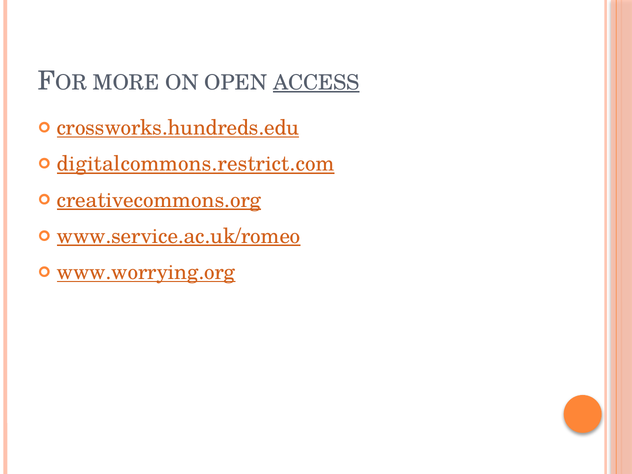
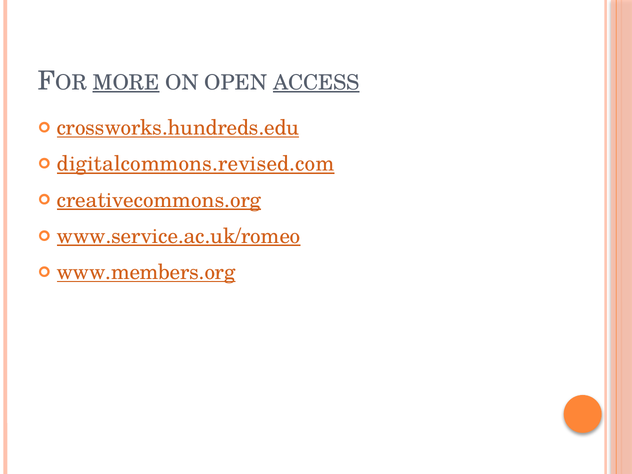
MORE underline: none -> present (126, 83)
digitalcommons.restrict.com: digitalcommons.restrict.com -> digitalcommons.revised.com (196, 164)
www.worrying.org: www.worrying.org -> www.members.org (146, 272)
